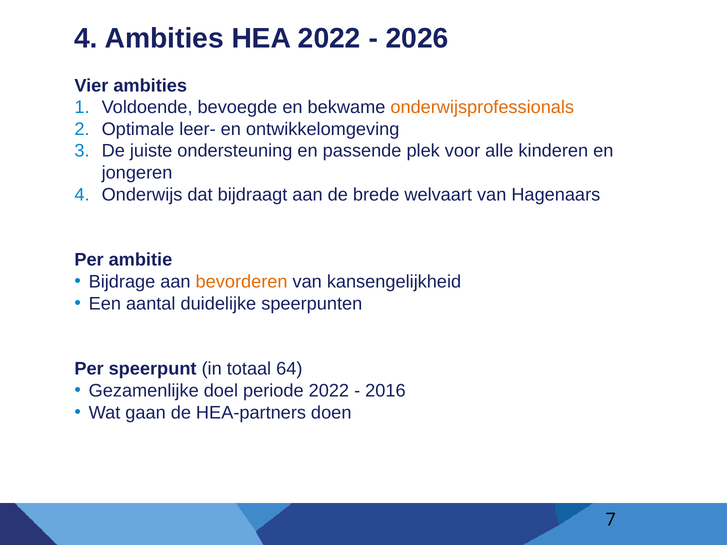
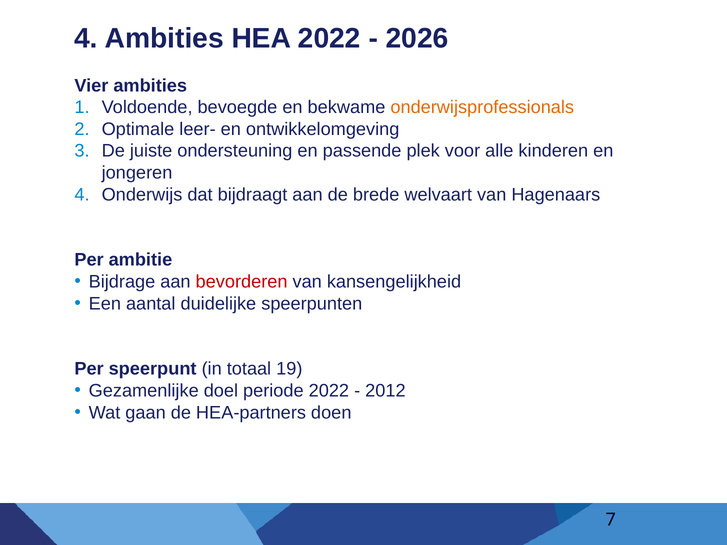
bevorderen colour: orange -> red (242, 282)
64: 64 -> 19 (289, 369)
2016: 2016 -> 2012 (385, 391)
